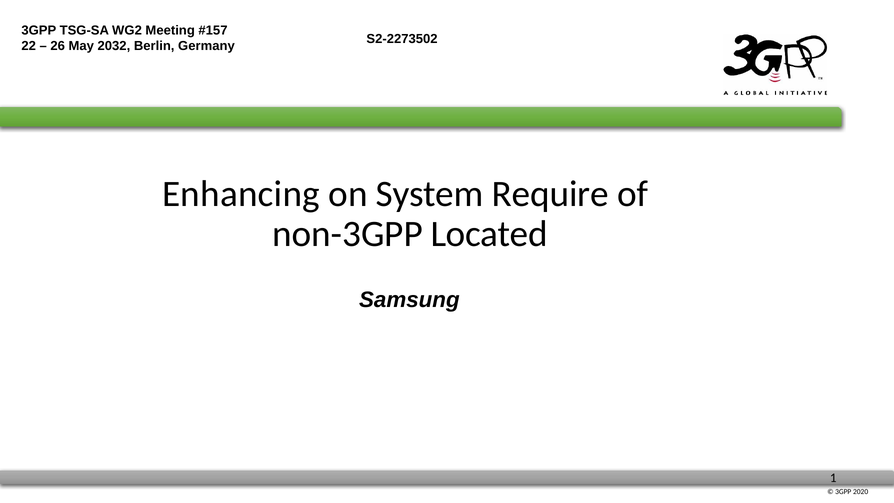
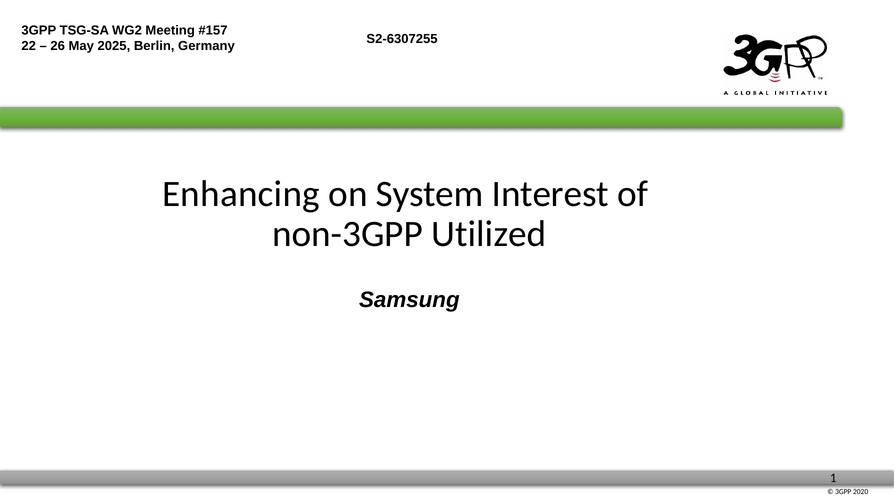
S2-2273502: S2-2273502 -> S2-6307255 (402, 39)
2032: 2032 -> 2025 (114, 46)
Require: Require -> Interest (550, 194)
Located: Located -> Utilized (489, 234)
